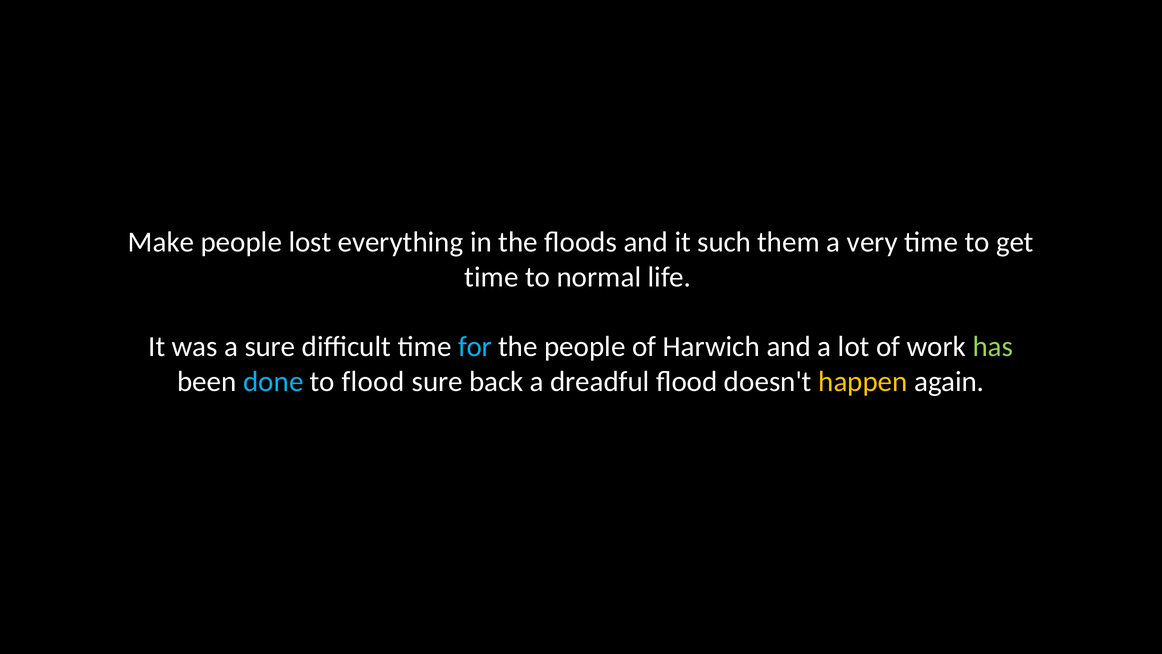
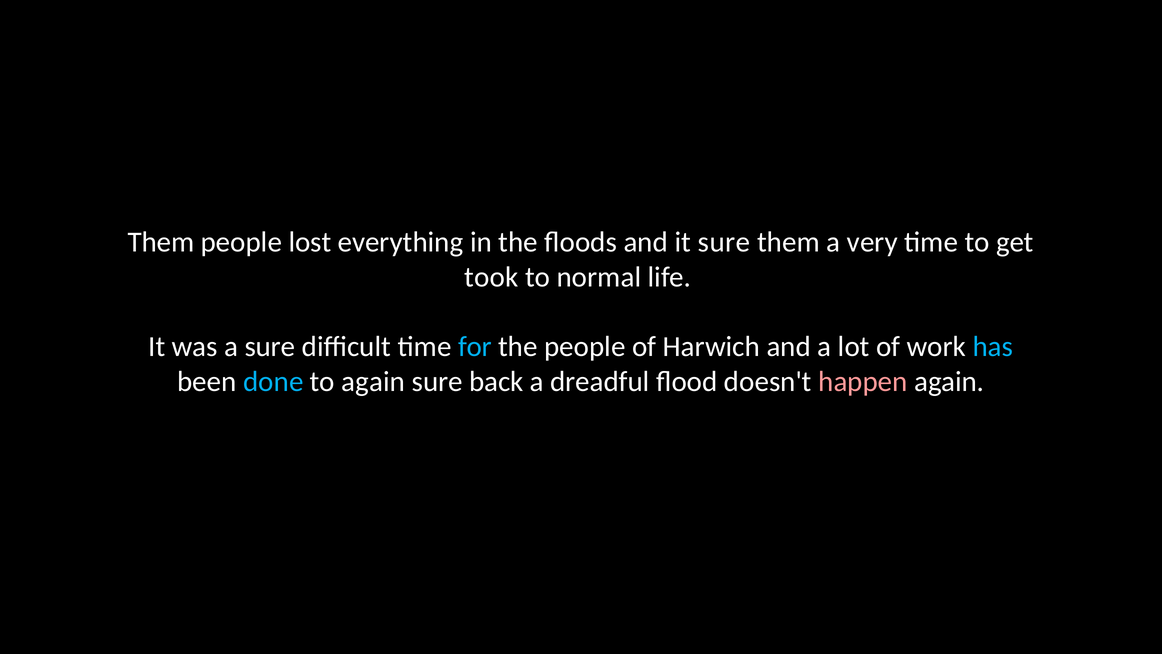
Make: Make -> Them (161, 242)
it such: such -> sure (724, 242)
time: time -> took (491, 277)
has colour: light green -> light blue (993, 346)
to flood: flood -> again (373, 381)
happen colour: yellow -> pink (863, 381)
